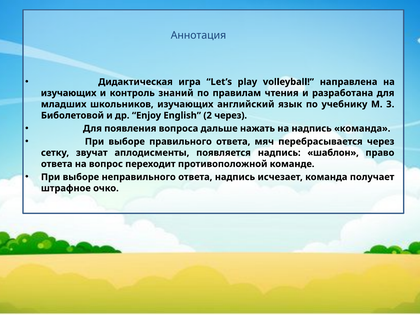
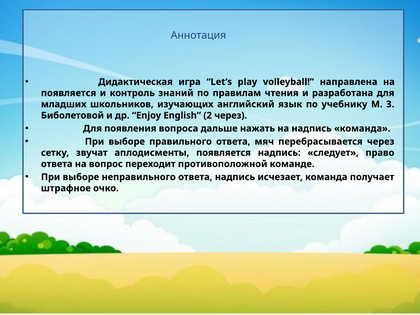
изучающих: изучающих -> появляется (69, 93)
шаблон: шаблон -> следует (333, 153)
